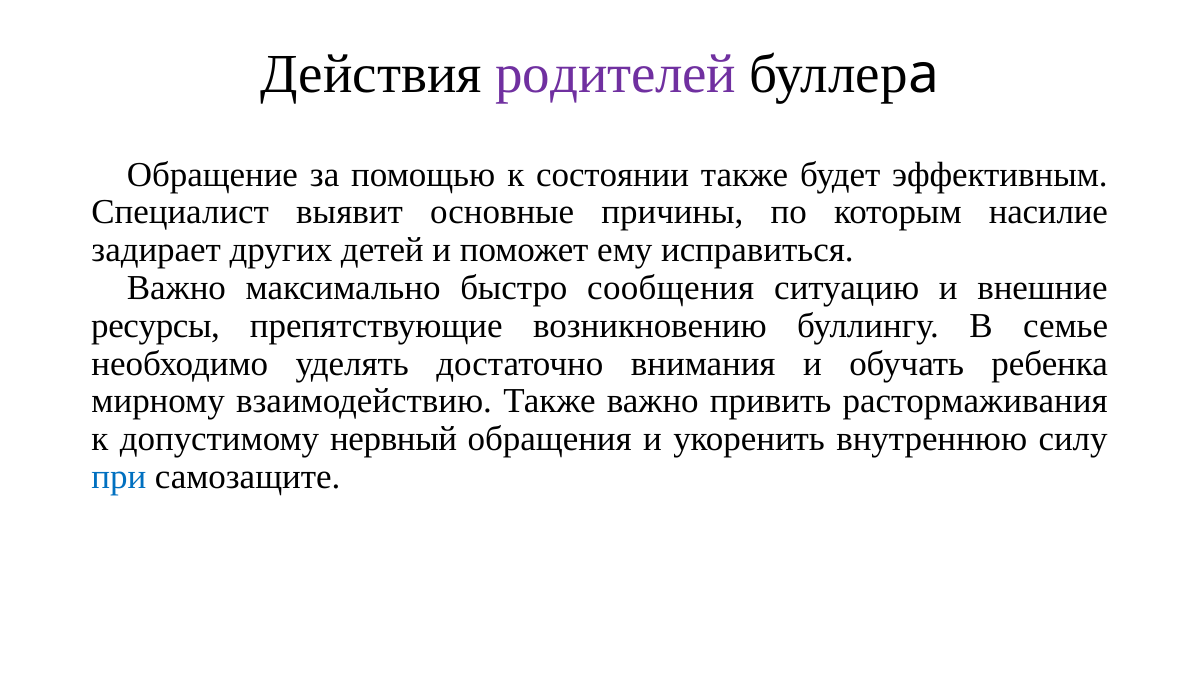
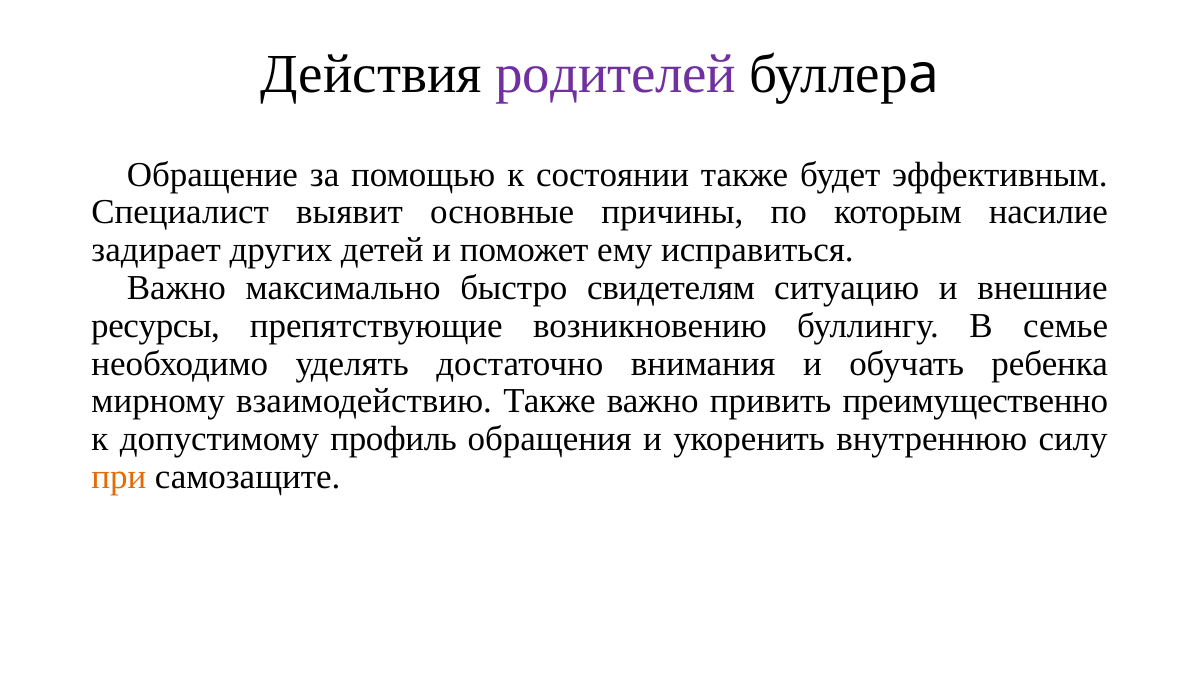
сообщения: сообщения -> свидетелям (671, 288)
растормаживания: растормаживания -> преимущественно (975, 401)
нервный: нервный -> профиль (394, 439)
при colour: blue -> orange (119, 477)
